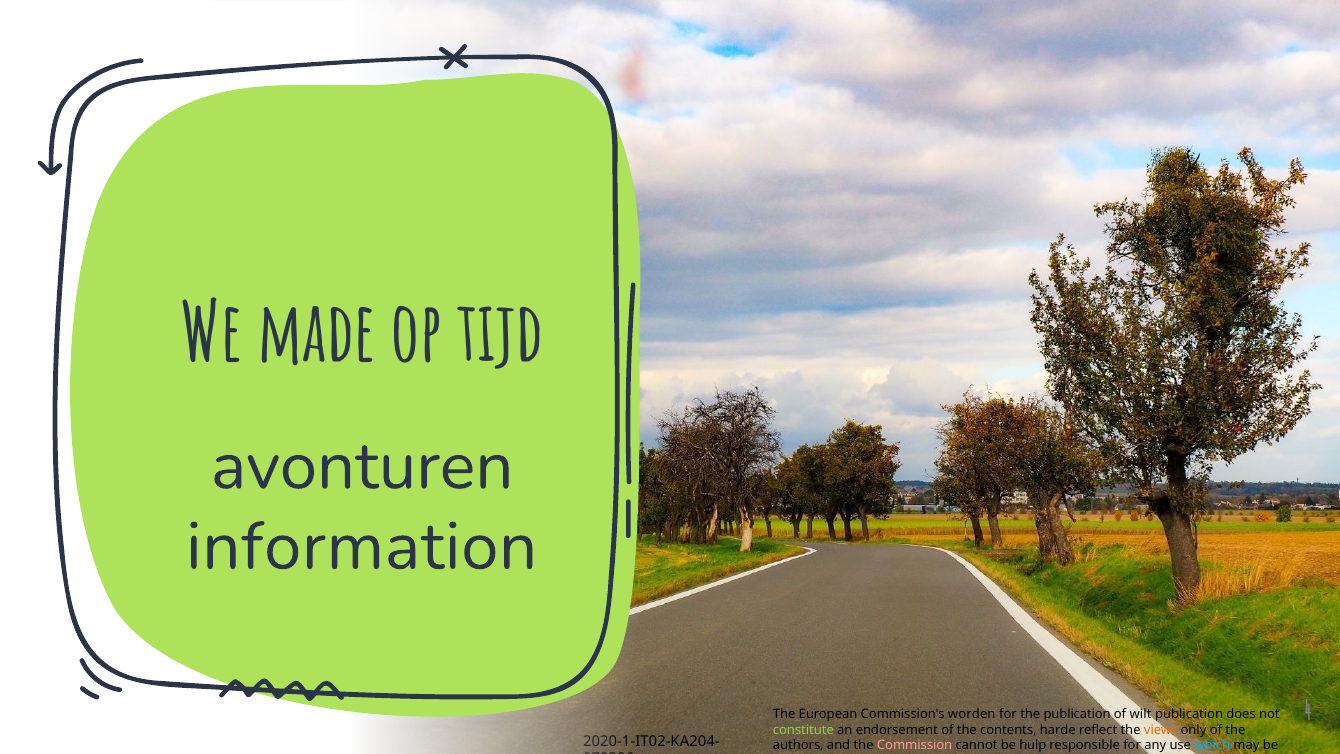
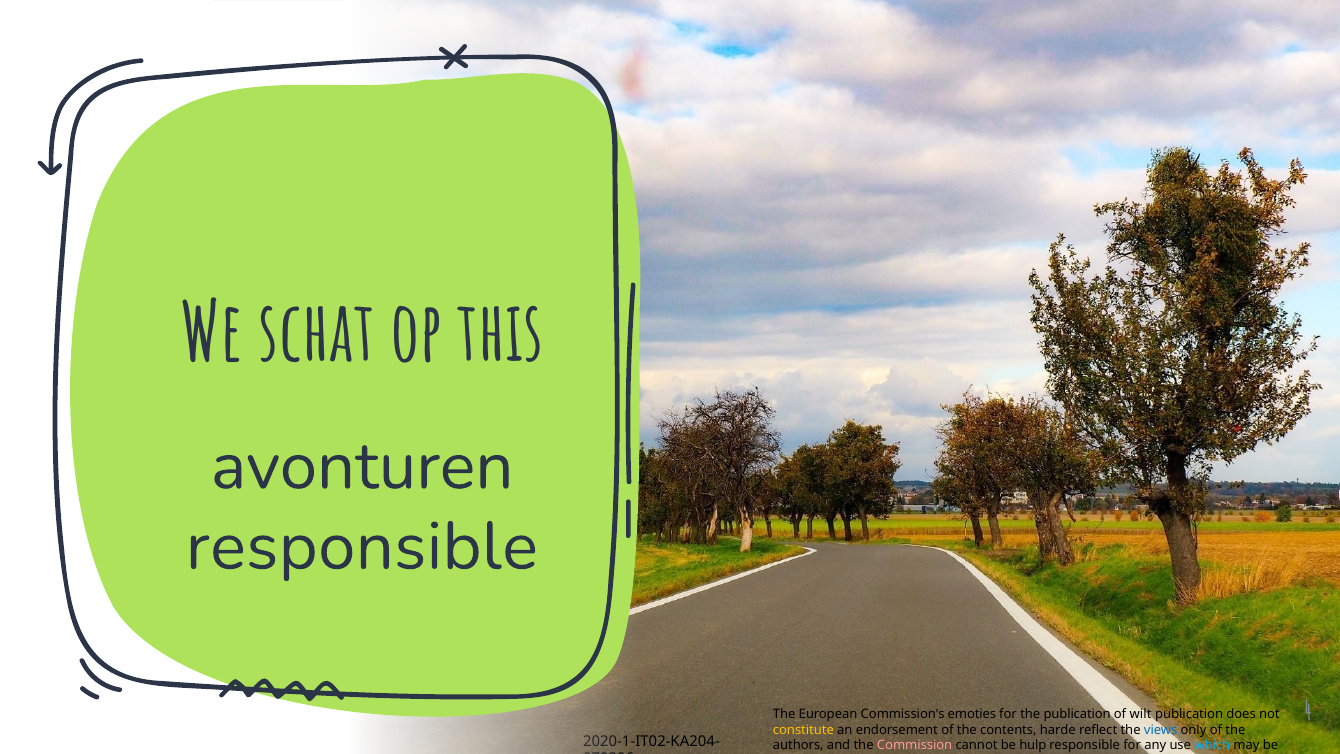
We made: made -> schat (317, 334)
tijd: tijd -> this (501, 334)
information: information -> responsible (362, 546)
worden: worden -> emoties (972, 714)
constitute colour: light green -> yellow (803, 730)
views colour: orange -> blue (1161, 730)
